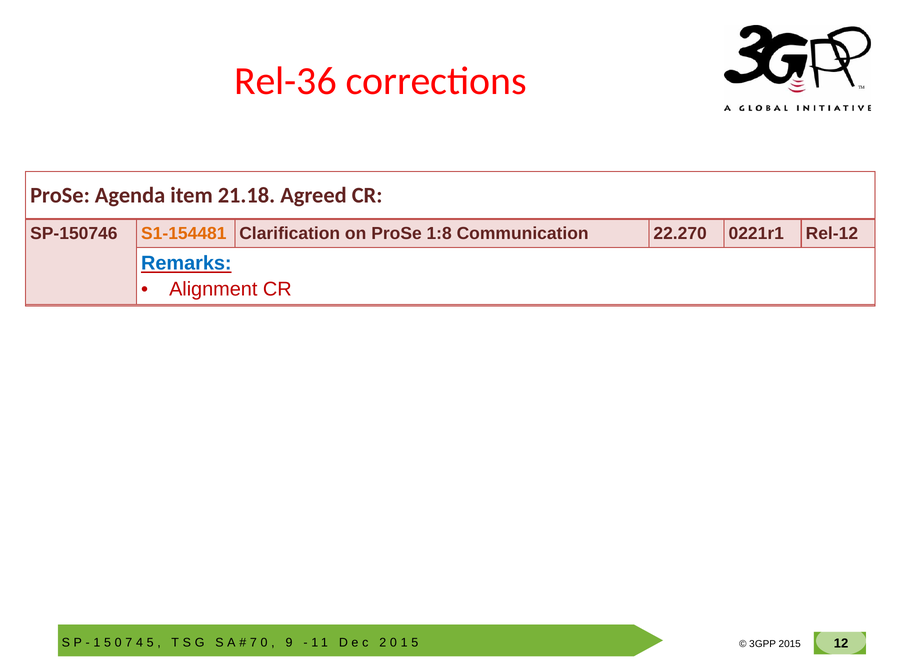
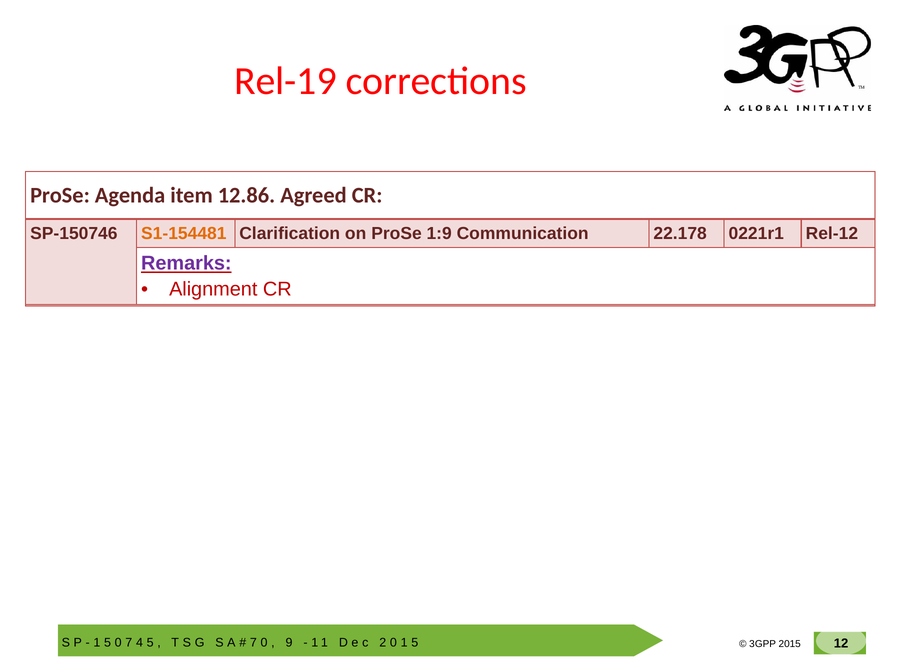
Rel-36: Rel-36 -> Rel-19 (285, 81)
21.18: 21.18 -> 12.86 (246, 196)
1:8: 1:8 -> 1:9 (439, 234)
22.270: 22.270 -> 22.178 (680, 234)
Remarks colour: blue -> purple (186, 264)
